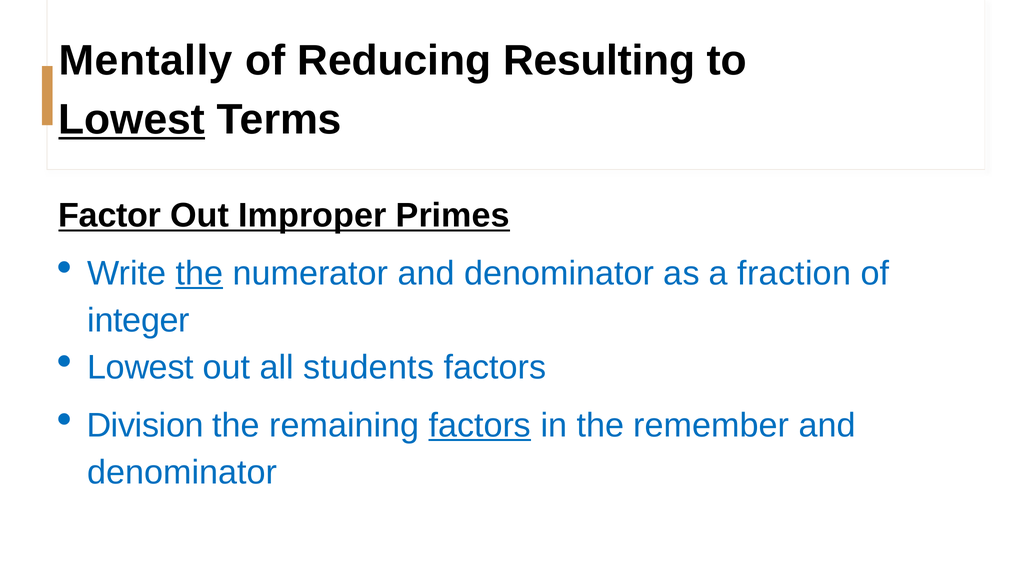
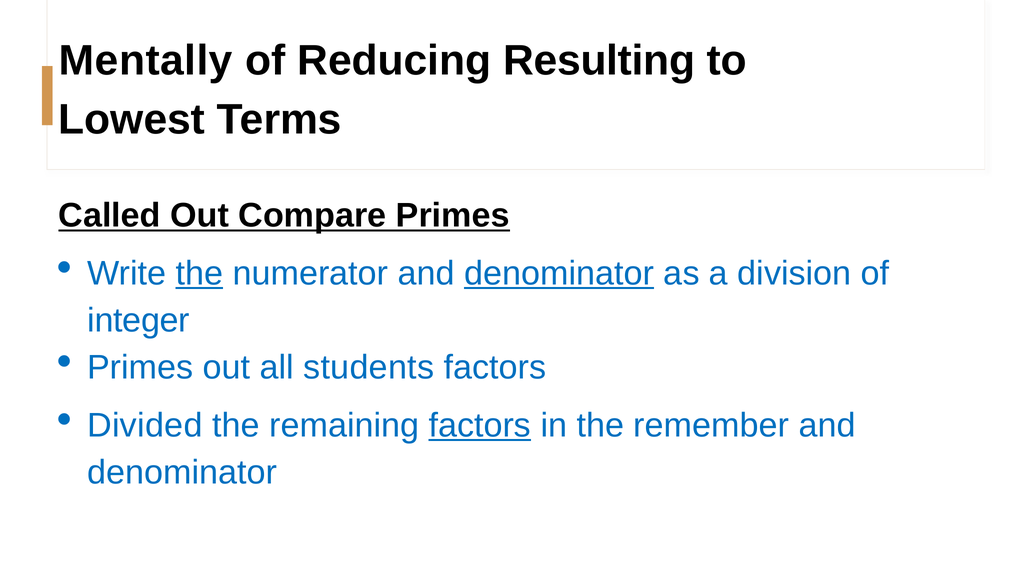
Lowest underline: present -> none (132, 120)
Factor: Factor -> Called (110, 215)
Improper: Improper -> Compare (312, 215)
denominator underline: none -> present (559, 273)
fraction: fraction -> division (794, 273)
Lowest: Lowest -> Primes (140, 368)
Division: Division -> Divided (145, 425)
